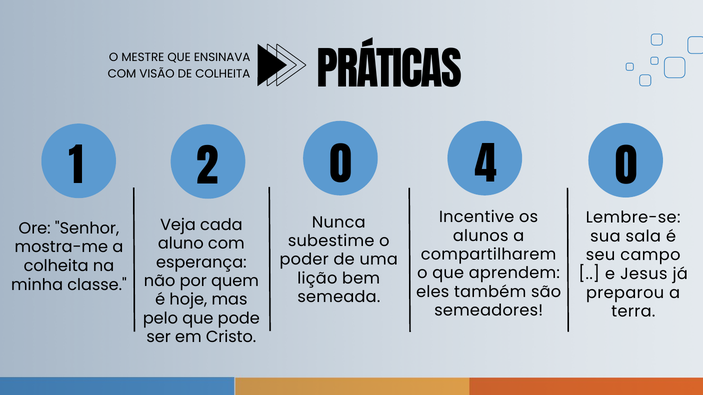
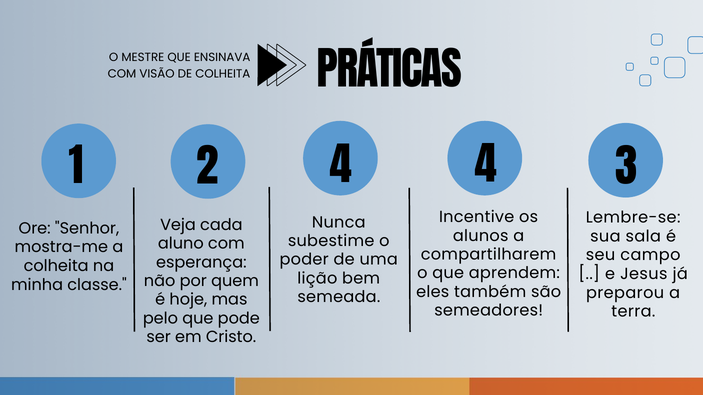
2 0: 0 -> 4 (341, 168)
4 0: 0 -> 3 (626, 169)
